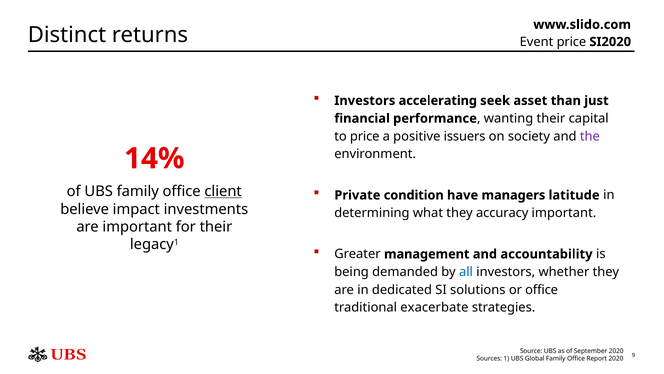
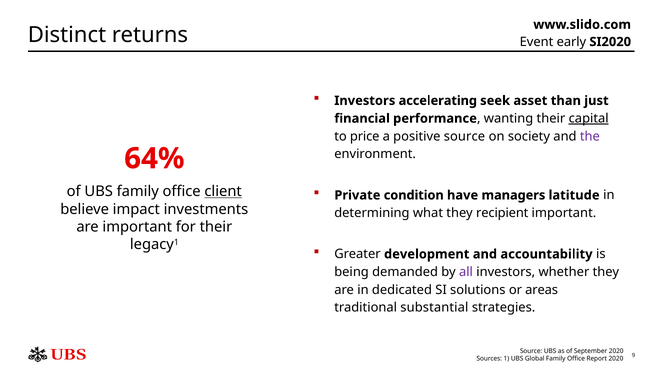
Event price: price -> early (571, 42)
capital underline: none -> present (589, 118)
positive issuers: issuers -> source (464, 136)
14%: 14% -> 64% (154, 158)
accuracy: accuracy -> recipient (502, 213)
management: management -> development (427, 254)
all colour: blue -> purple (466, 272)
or office: office -> areas (542, 289)
exacerbate: exacerbate -> substantial (434, 307)
